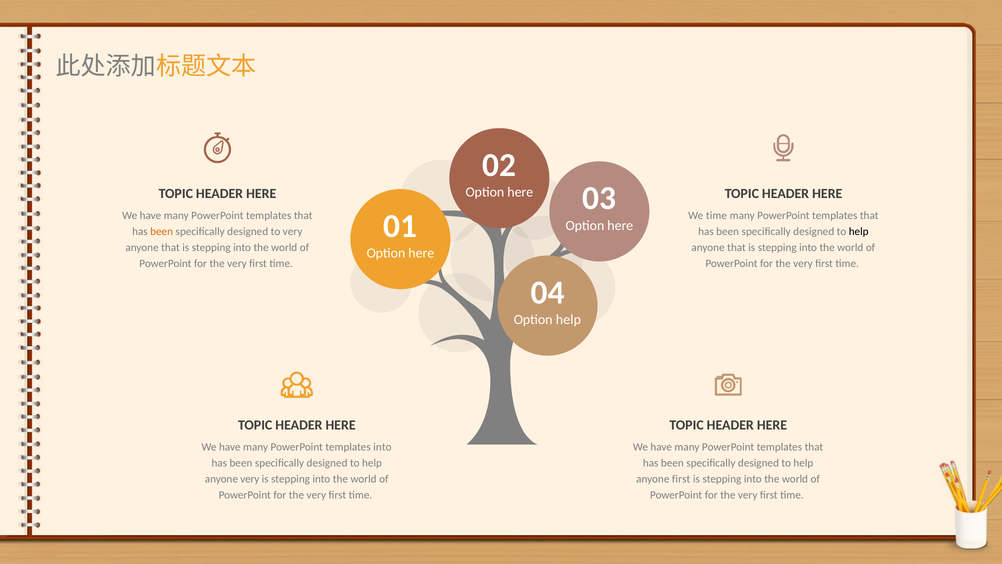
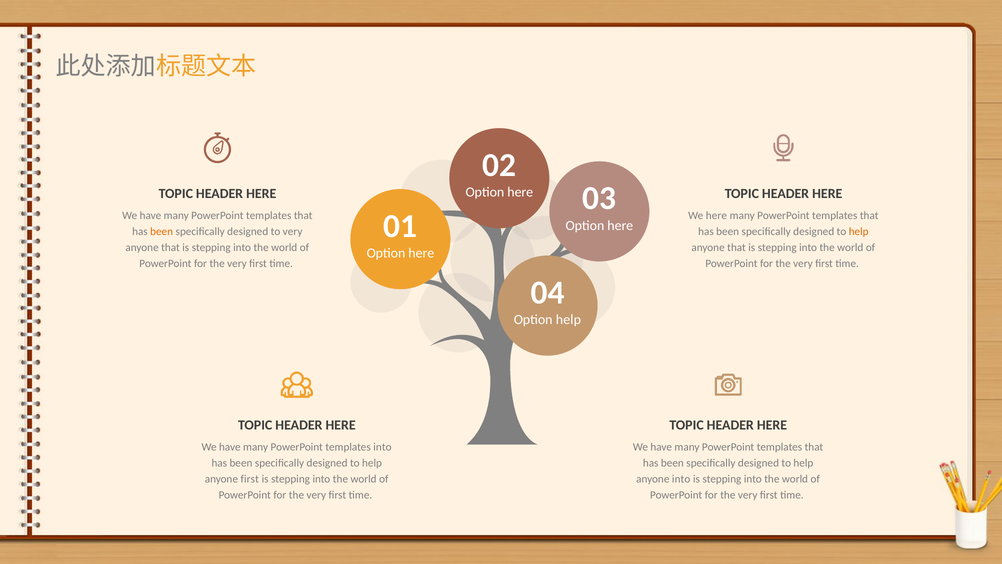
We time: time -> here (716, 215)
help colour: black -> orange (859, 231)
anyone very: very -> first (250, 479)
anyone first: first -> into (681, 479)
